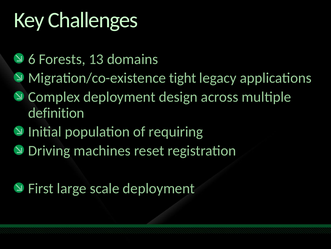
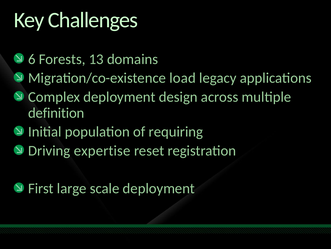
tight: tight -> load (183, 78)
machines: machines -> expertise (102, 150)
